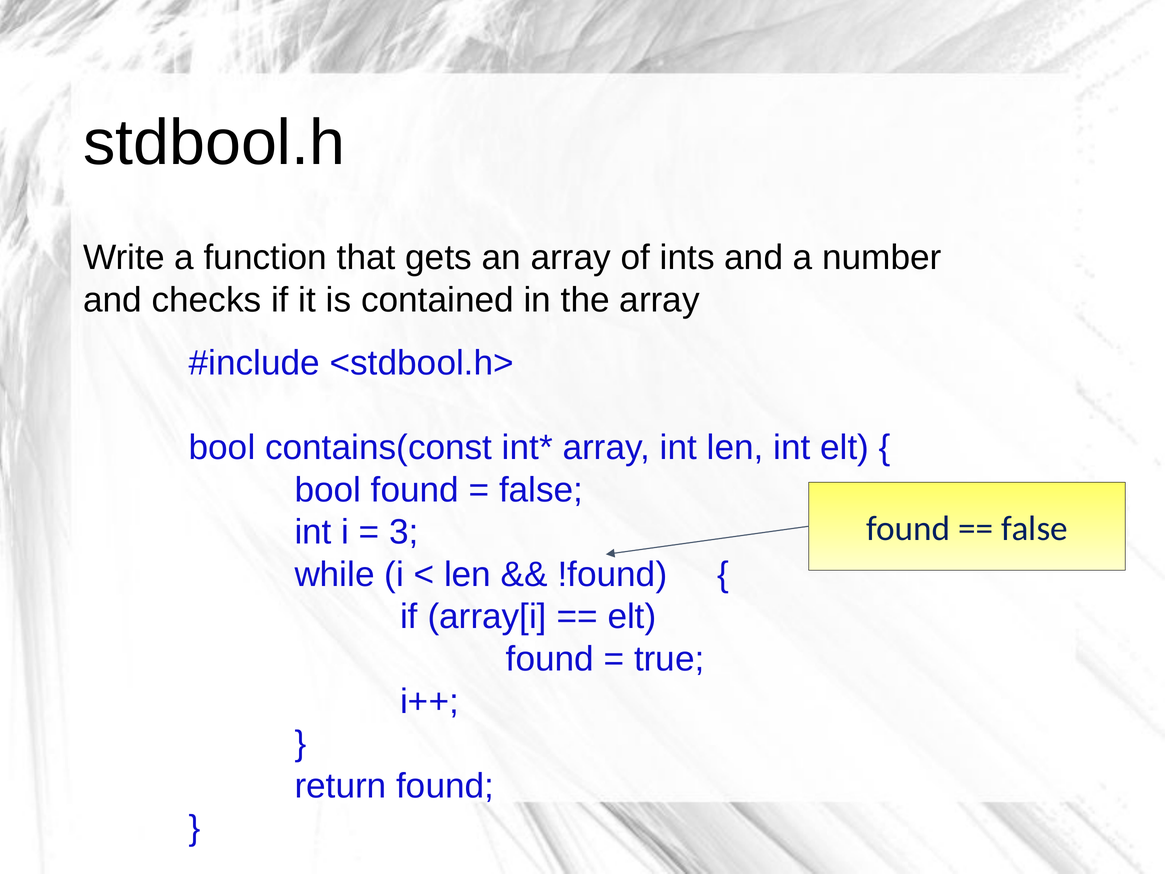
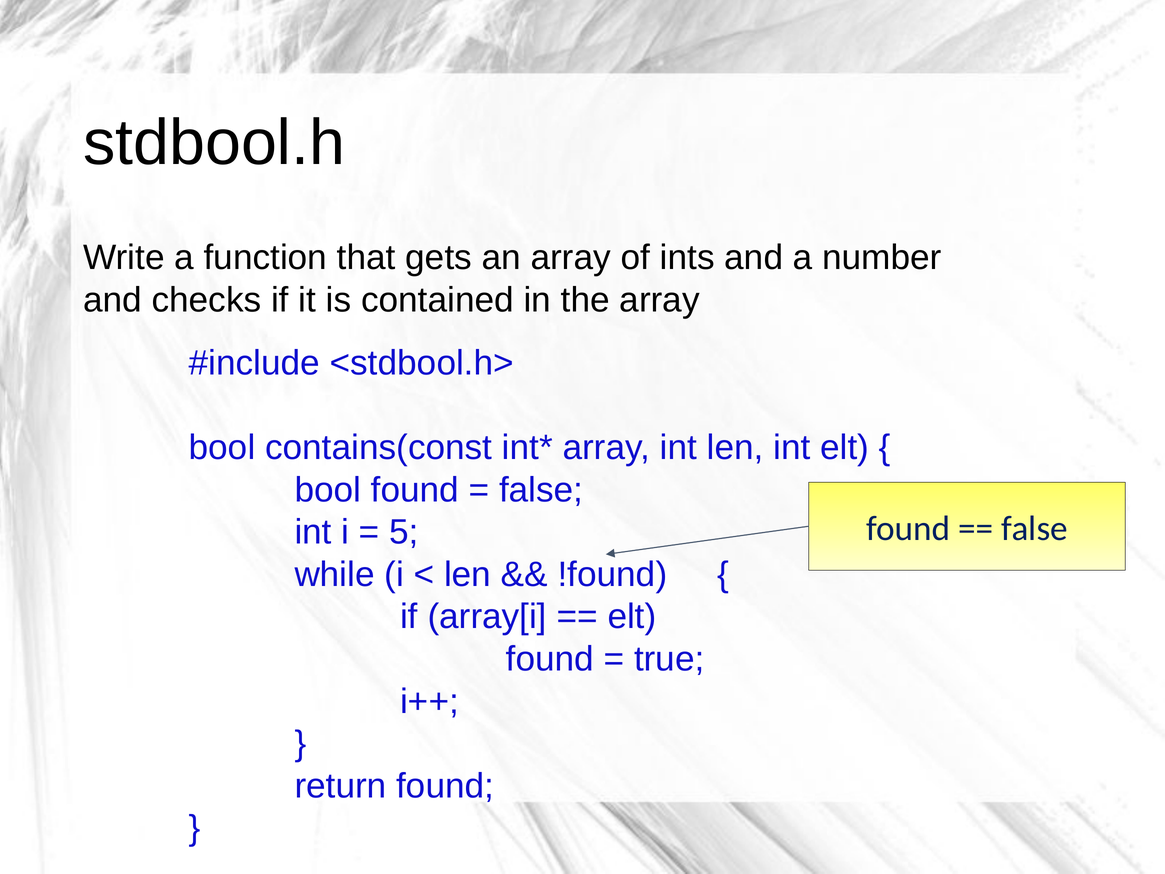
3: 3 -> 5 (404, 532)
